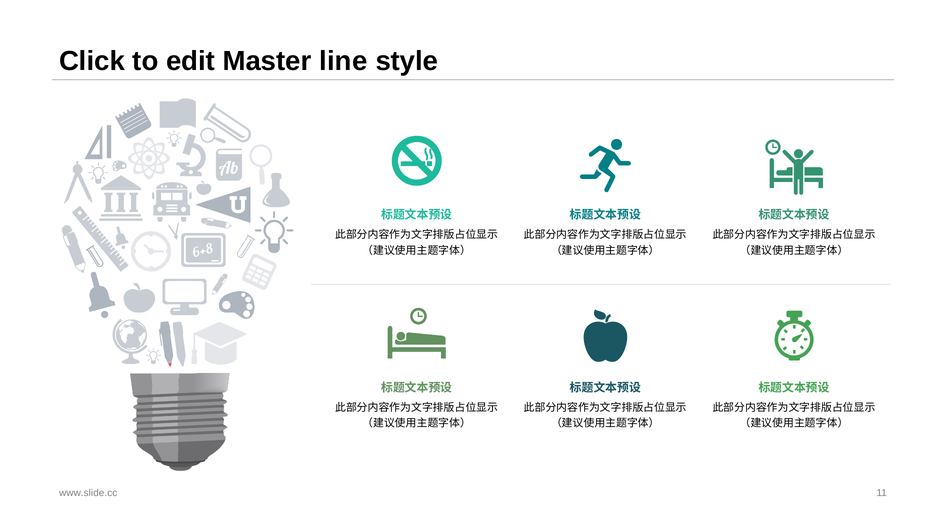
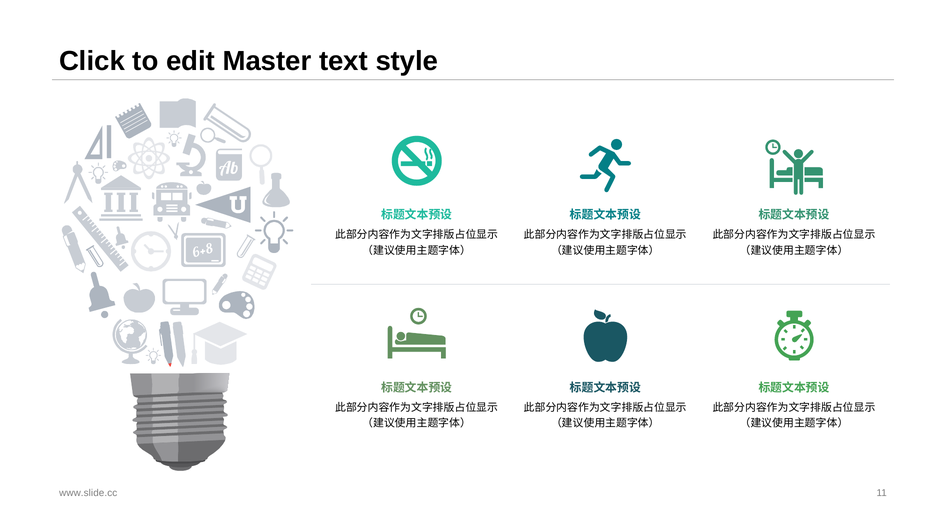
line: line -> text (343, 61)
